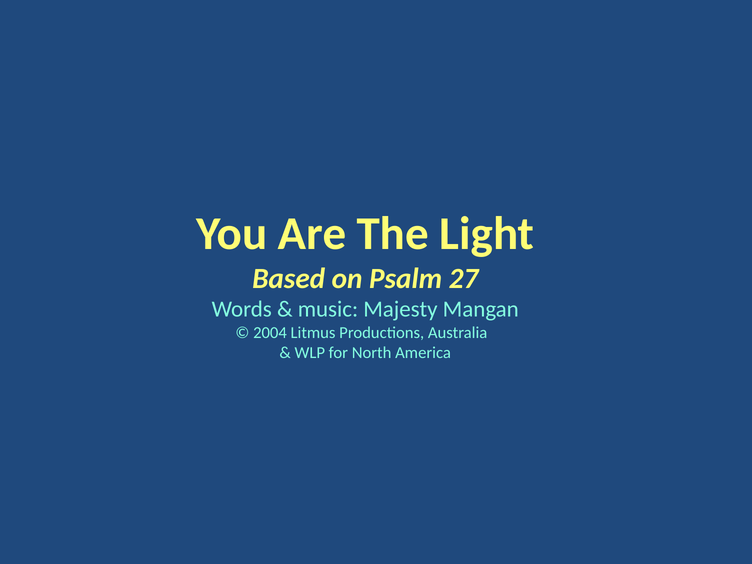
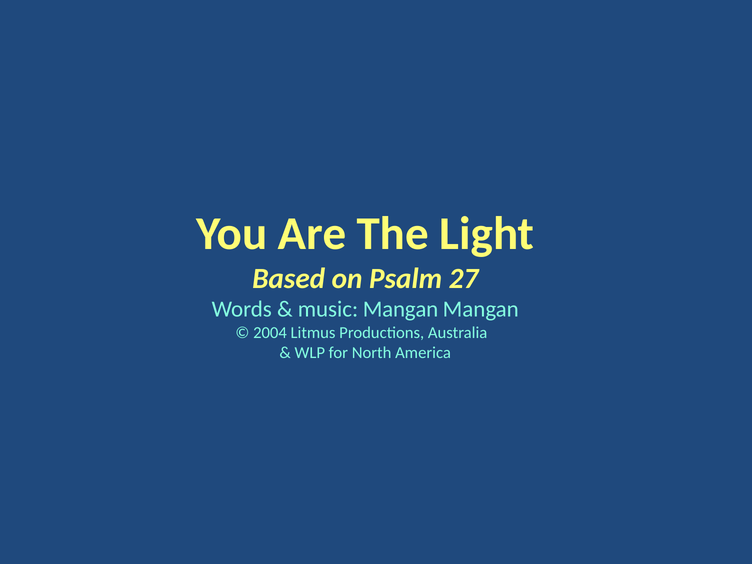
music Majesty: Majesty -> Mangan (401, 309)
